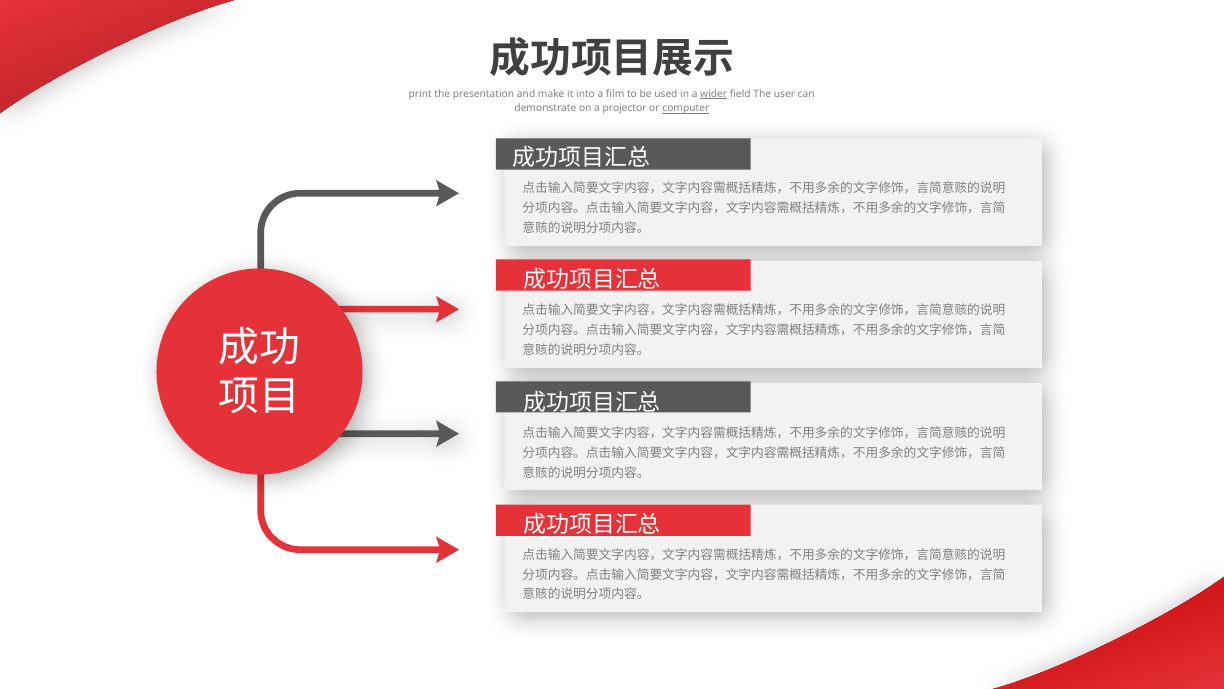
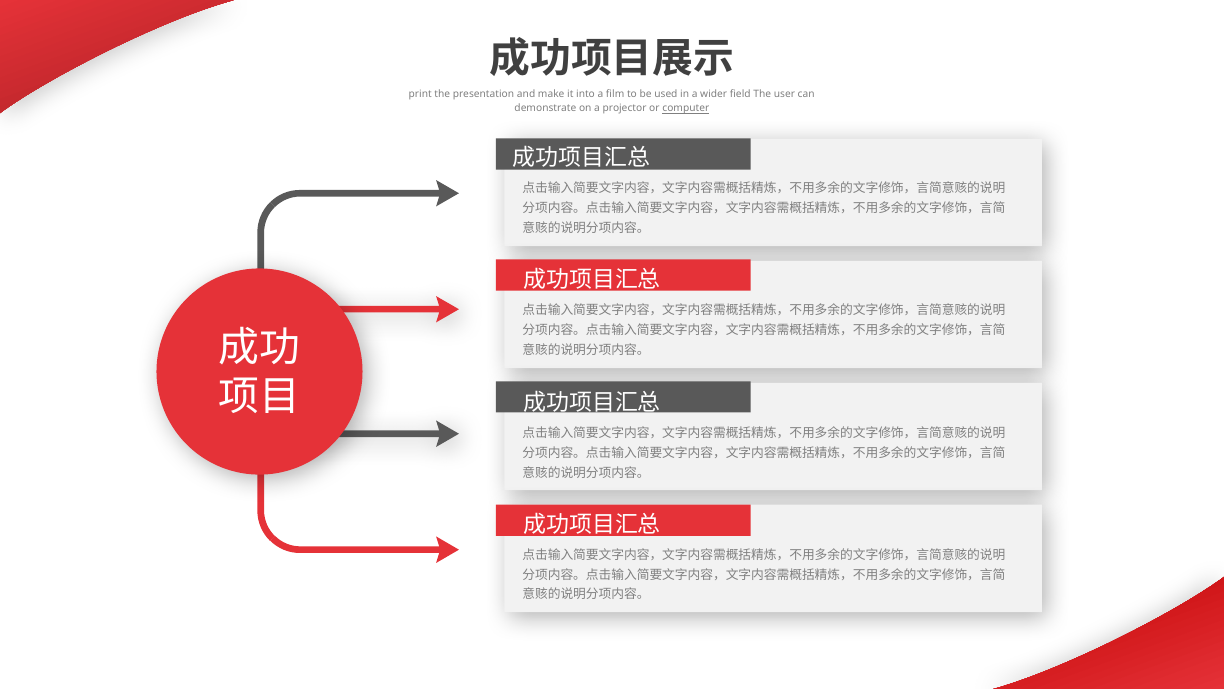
wider underline: present -> none (714, 94)
